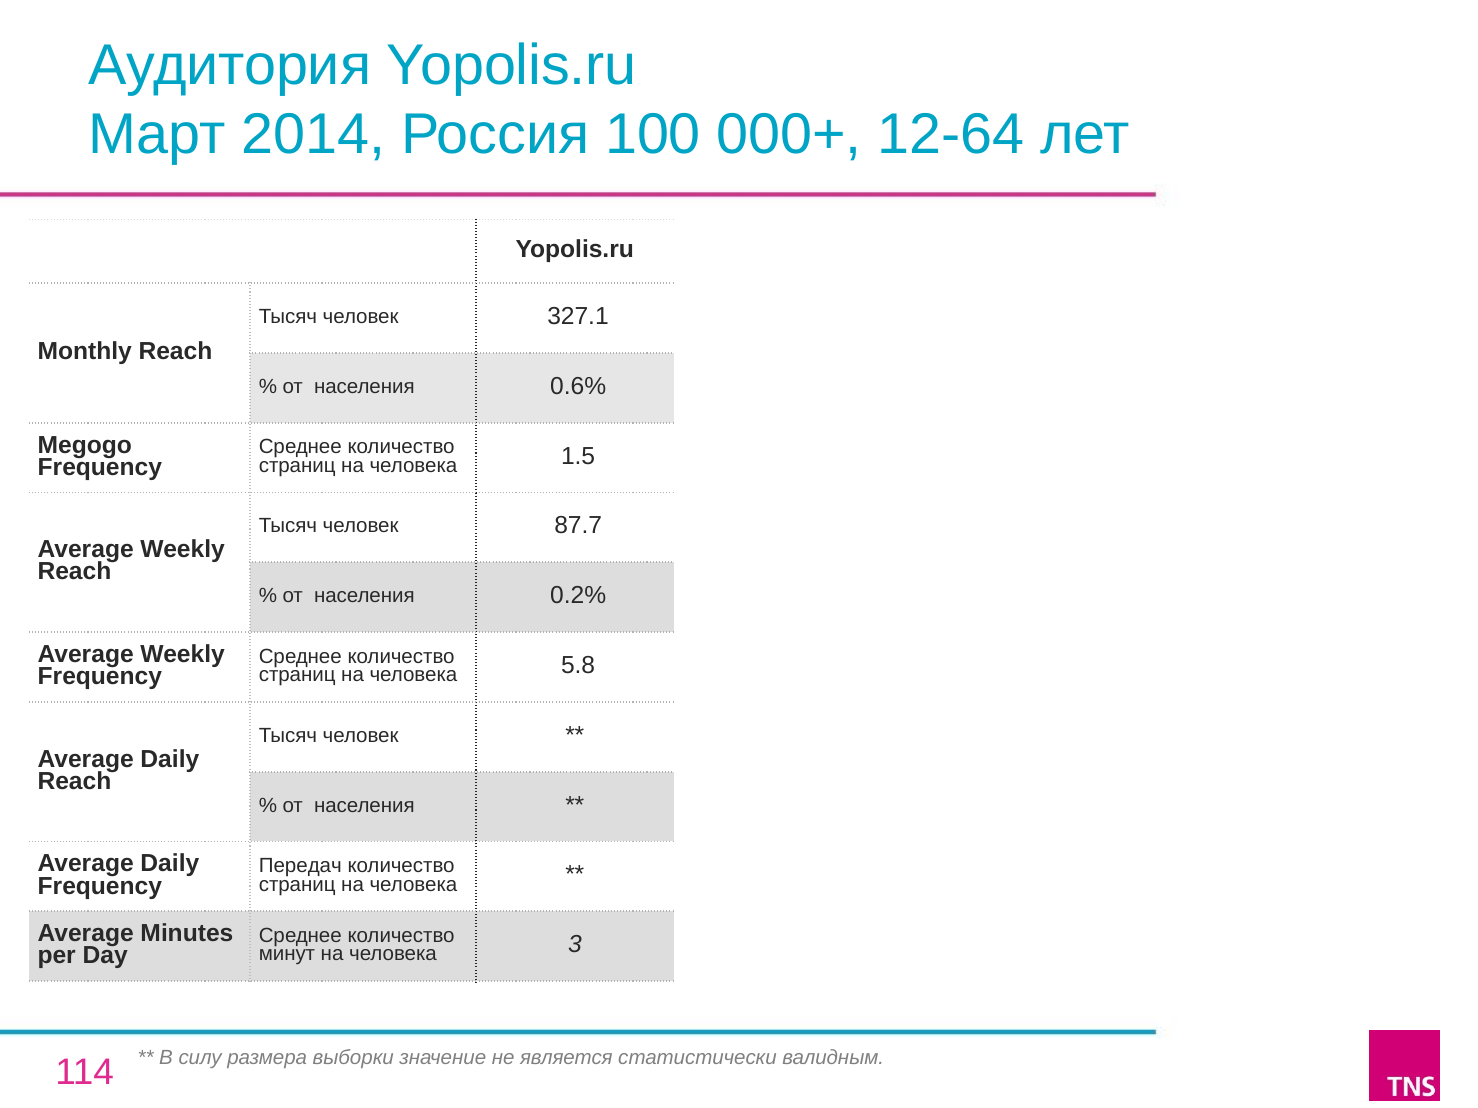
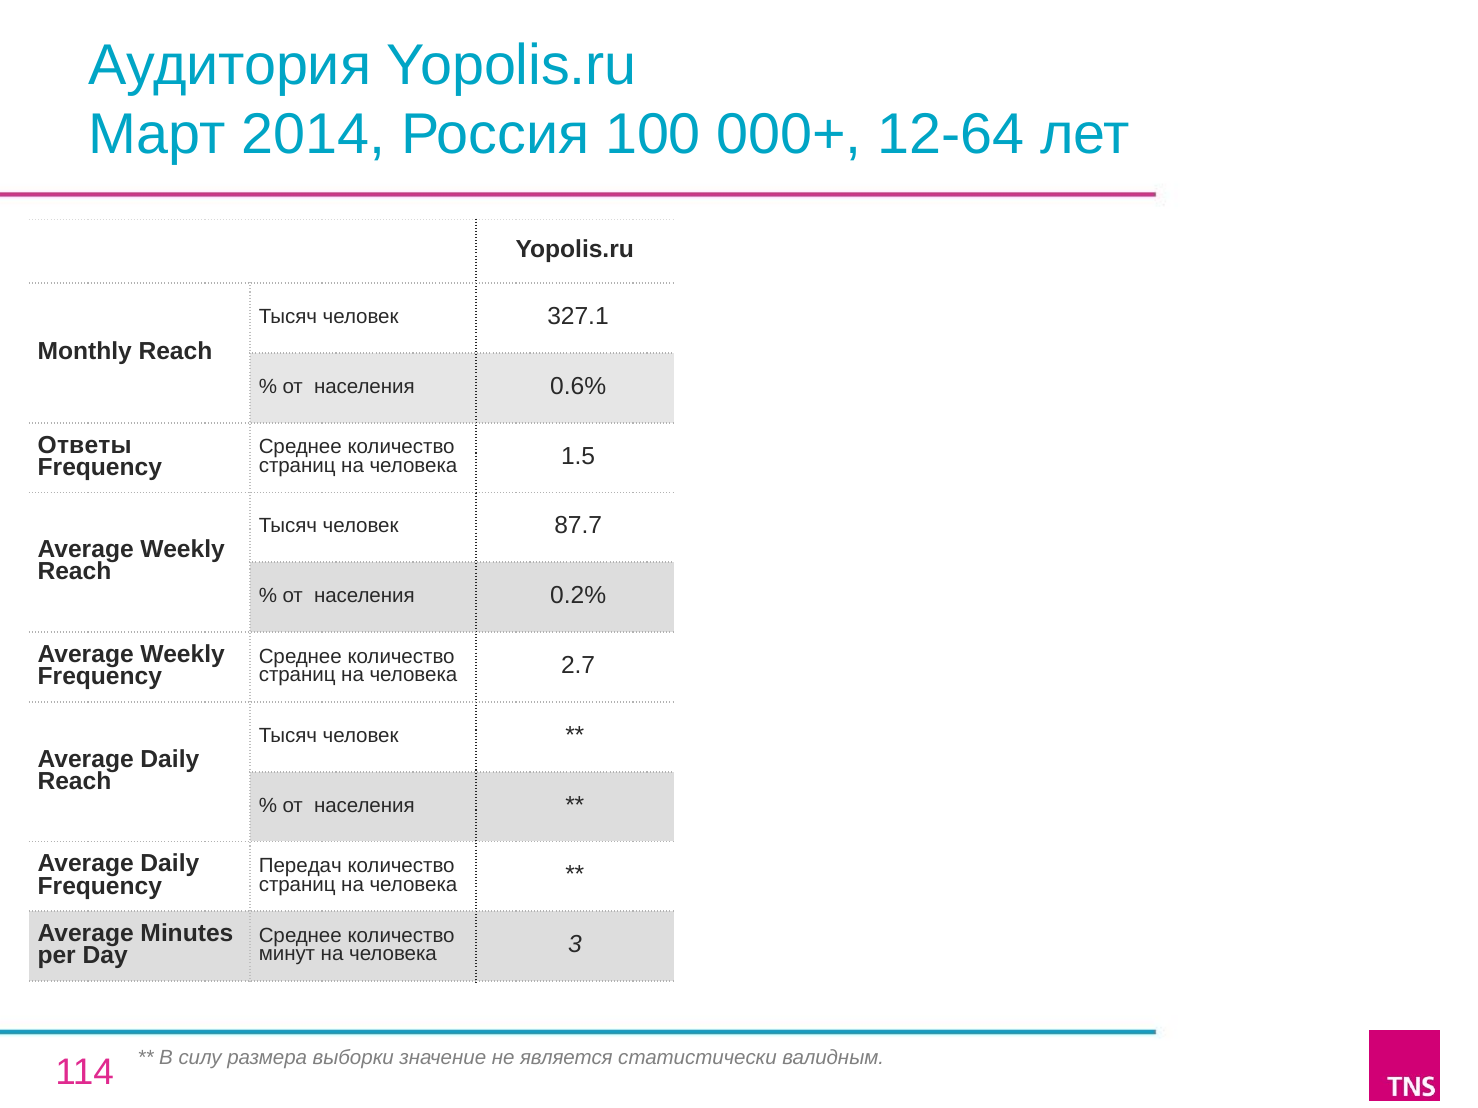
Megogo: Megogo -> Ответы (85, 445)
5.8: 5.8 -> 2.7 (578, 666)
